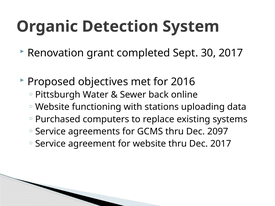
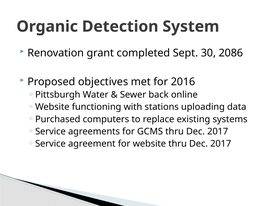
30 2017: 2017 -> 2086 (231, 53)
GCMS thru Dec 2097: 2097 -> 2017 (218, 132)
